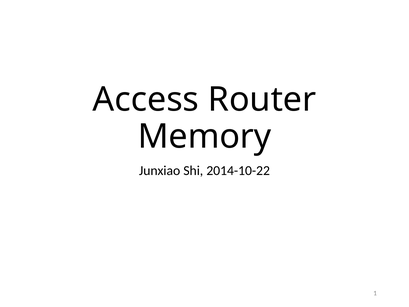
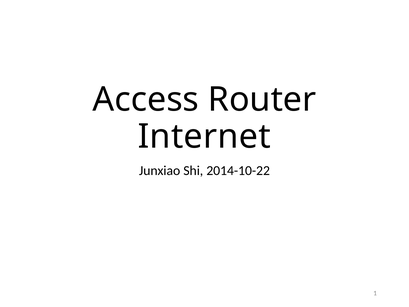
Memory: Memory -> Internet (204, 136)
